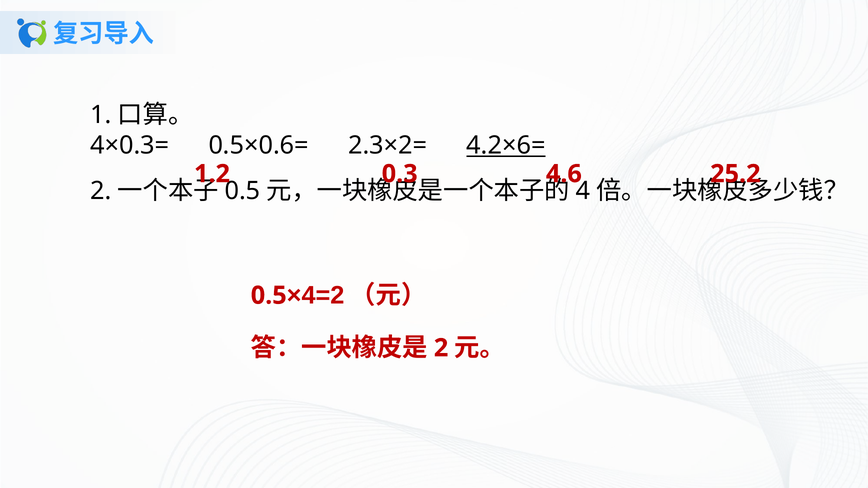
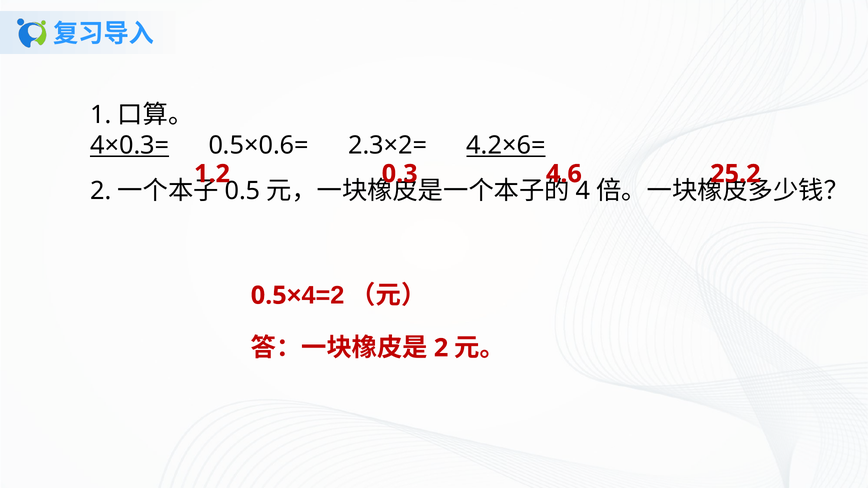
4×0.3= underline: none -> present (130, 145)
